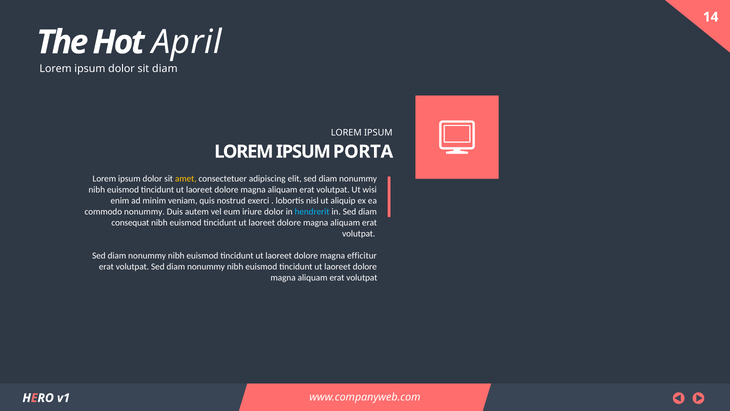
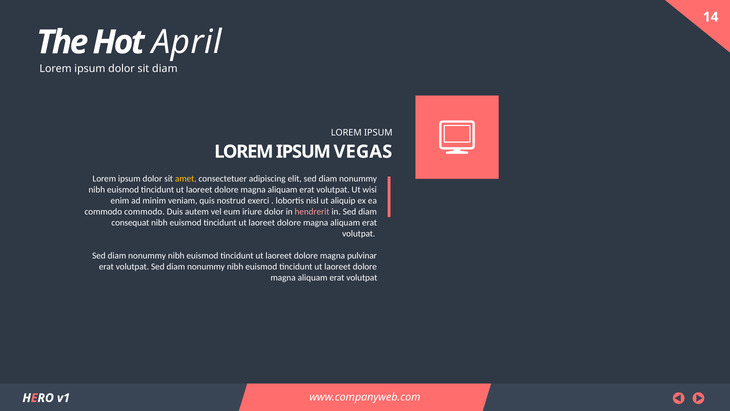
PORTA: PORTA -> VEGAS (363, 152)
commodo nonummy: nonummy -> commodo (144, 212)
hendrerit colour: light blue -> pink (312, 212)
efficitur: efficitur -> pulvinar (362, 255)
